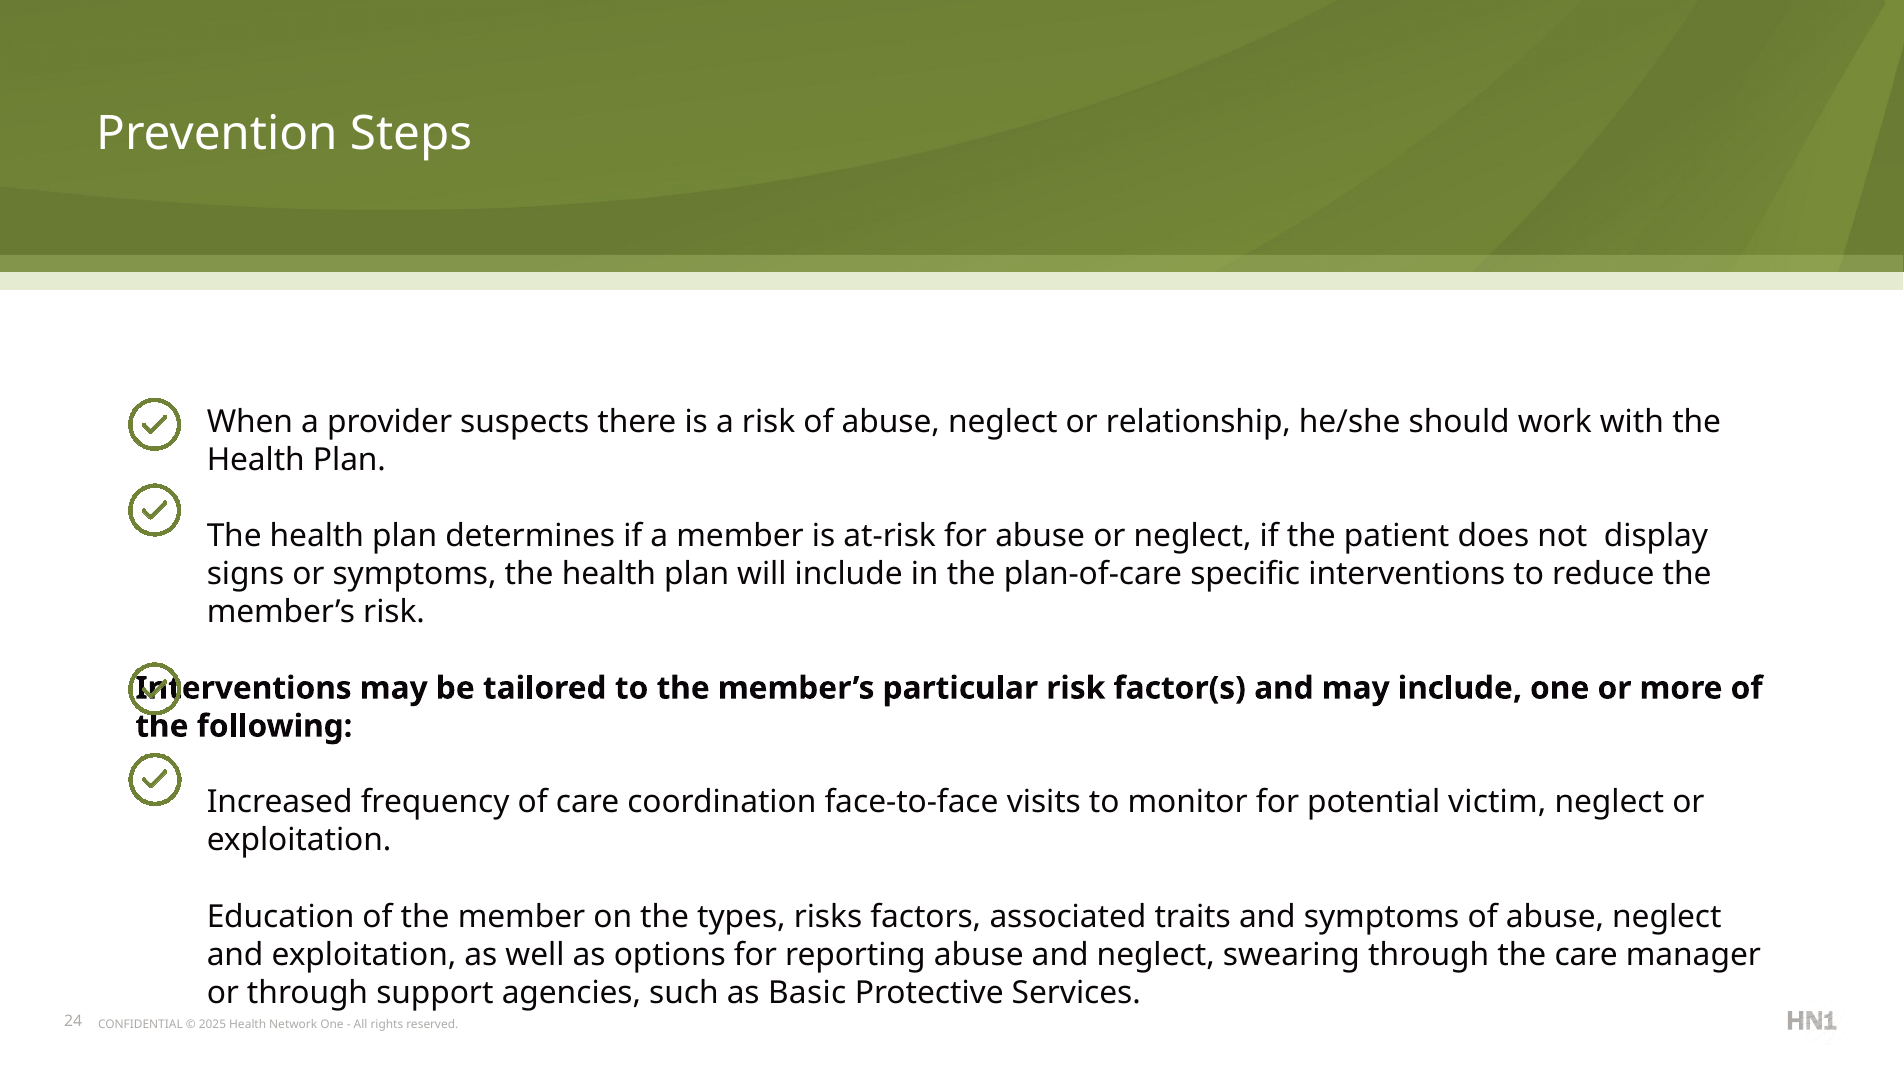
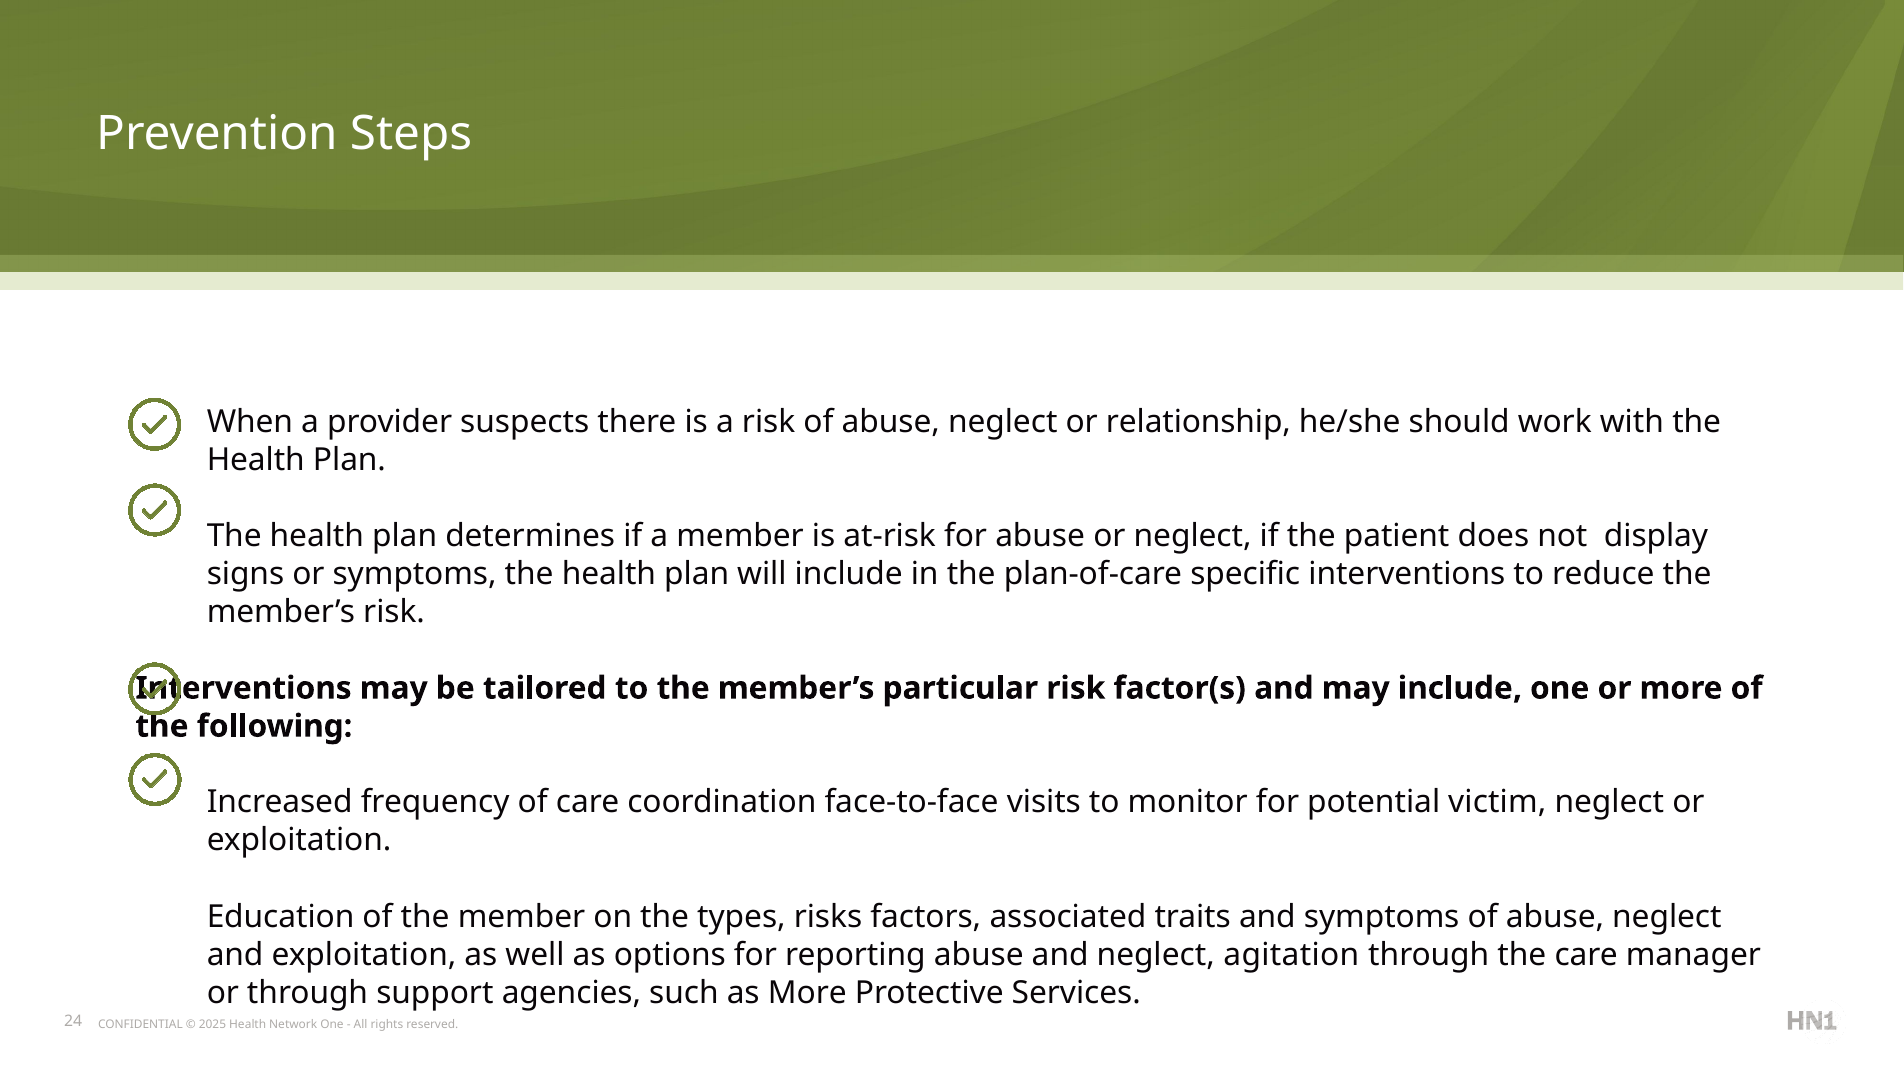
swearing: swearing -> agitation (1291, 955)
as Basic: Basic -> More (807, 993)
